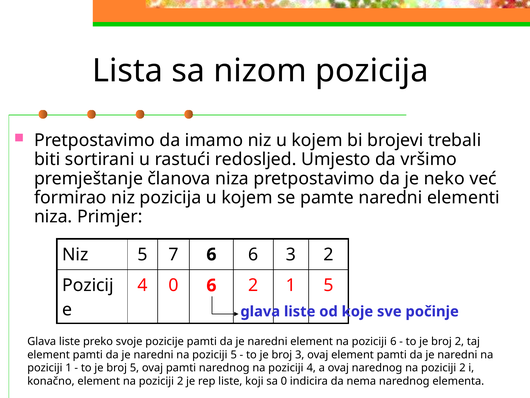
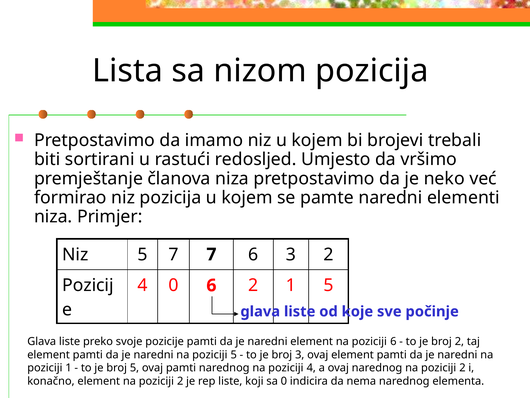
7 6: 6 -> 7 (211, 254)
